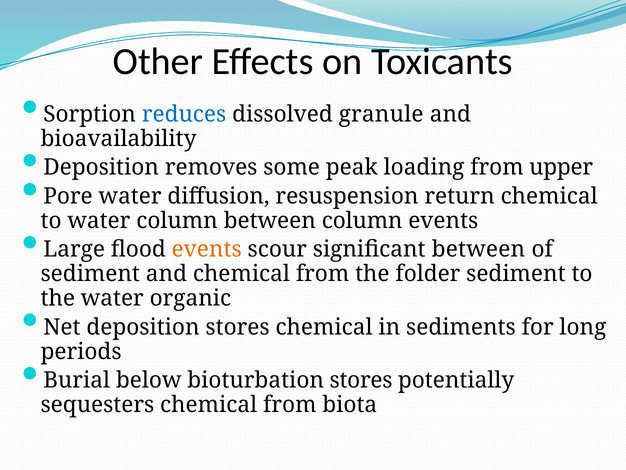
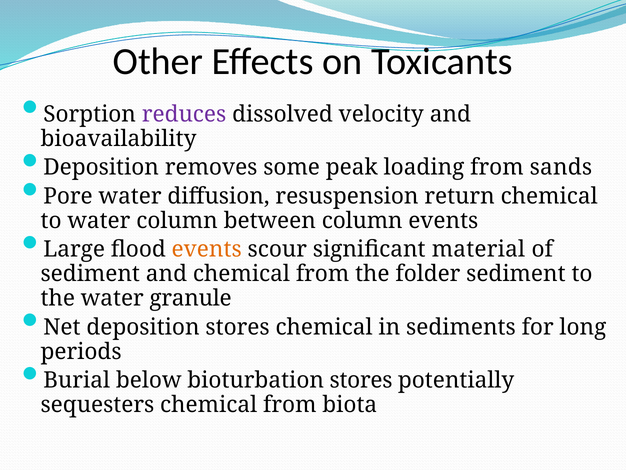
reduces colour: blue -> purple (184, 114)
granule: granule -> velocity (381, 114)
upper: upper -> sands (561, 167)
significant between: between -> material (478, 249)
organic: organic -> granule (191, 298)
